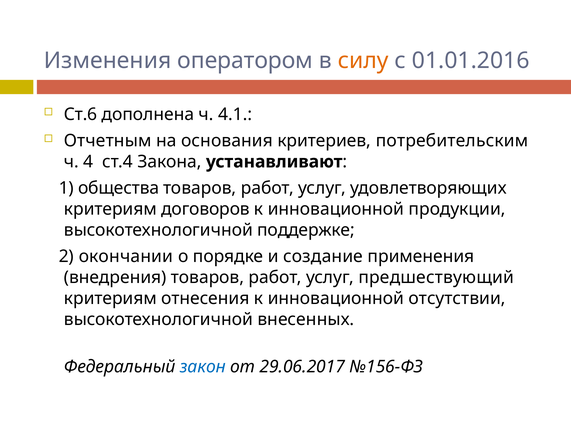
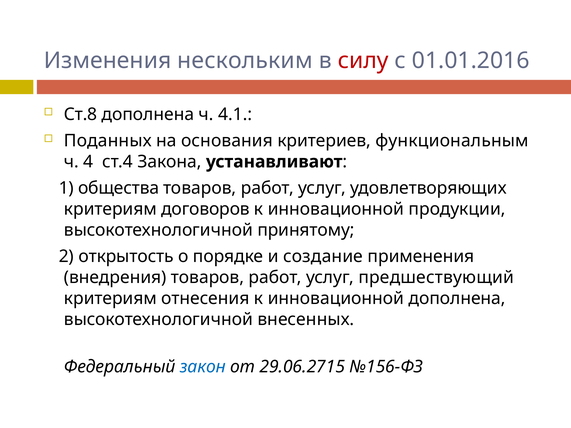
оператором: оператором -> нескольким (245, 61)
силу colour: orange -> red (363, 61)
Ст.6: Ст.6 -> Ст.8 (81, 114)
Отчетным: Отчетным -> Поданных (108, 141)
потребительским: потребительским -> функциональным (452, 141)
поддержке: поддержке -> принятому (306, 230)
окончании: окончании -> открытость (126, 257)
инновационной отсутствии: отсутствии -> дополнена (457, 299)
29.06.2017: 29.06.2017 -> 29.06.2715 (302, 367)
